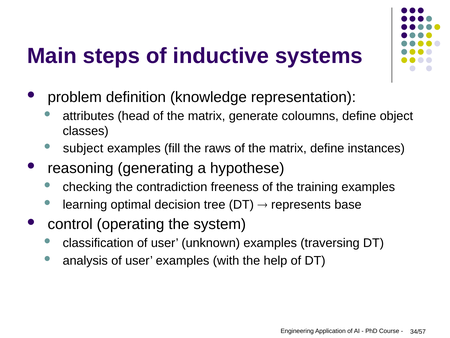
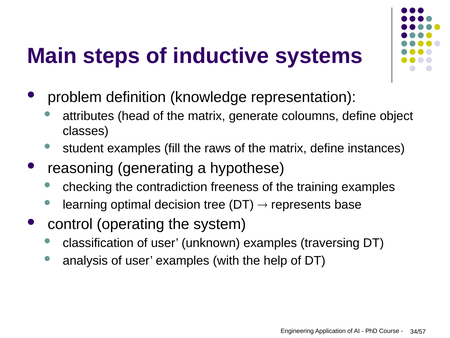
subject: subject -> student (83, 148)
